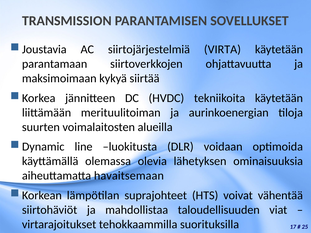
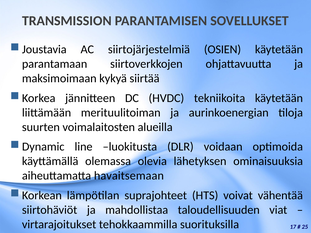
VIRTA: VIRTA -> OSIEN (223, 49)
